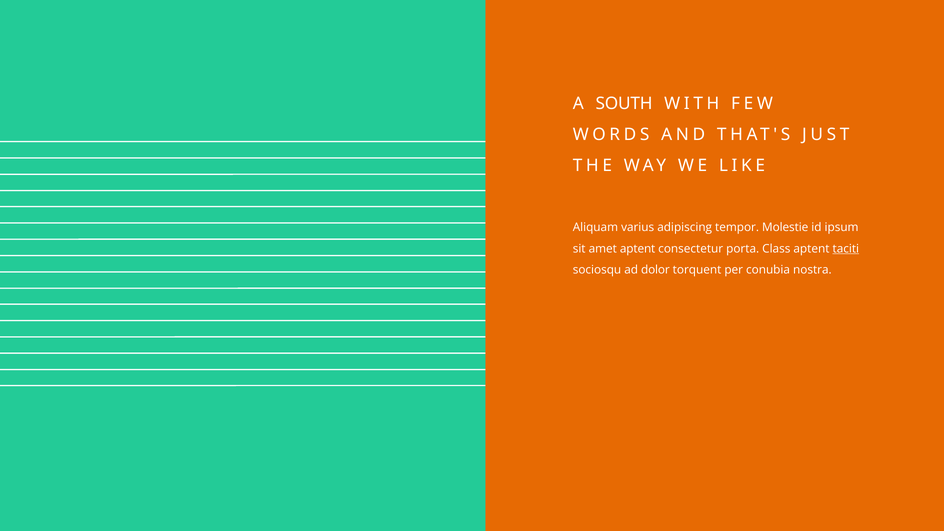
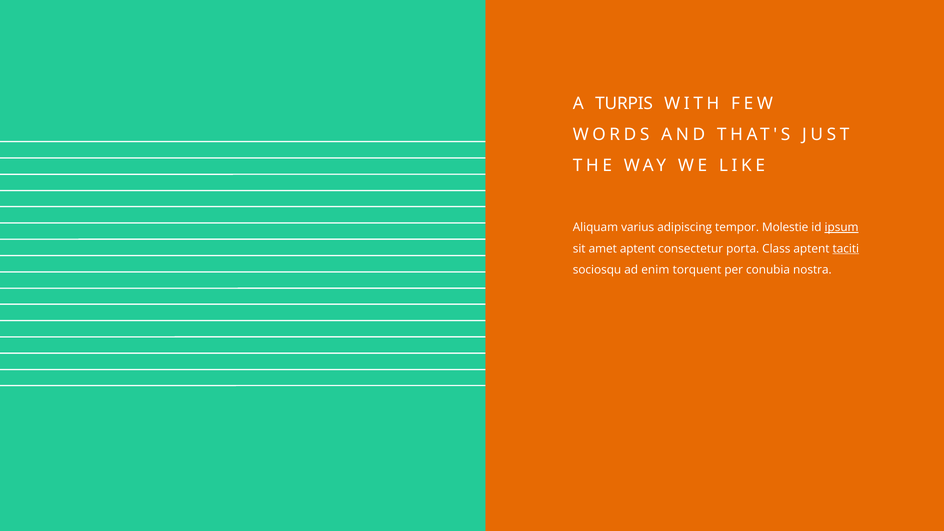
SOUTH: SOUTH -> TURPIS (624, 104)
ipsum underline: none -> present (842, 228)
dolor: dolor -> enim (655, 270)
